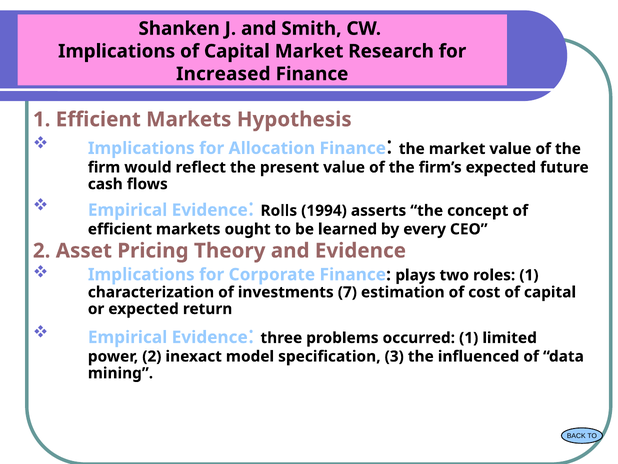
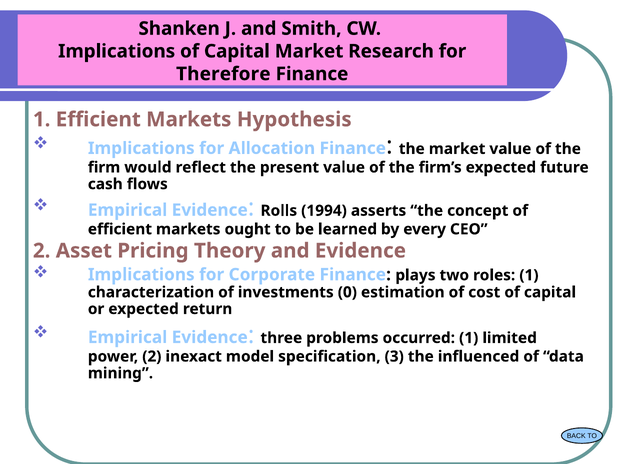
Increased: Increased -> Therefore (223, 74)
7: 7 -> 0 (347, 292)
